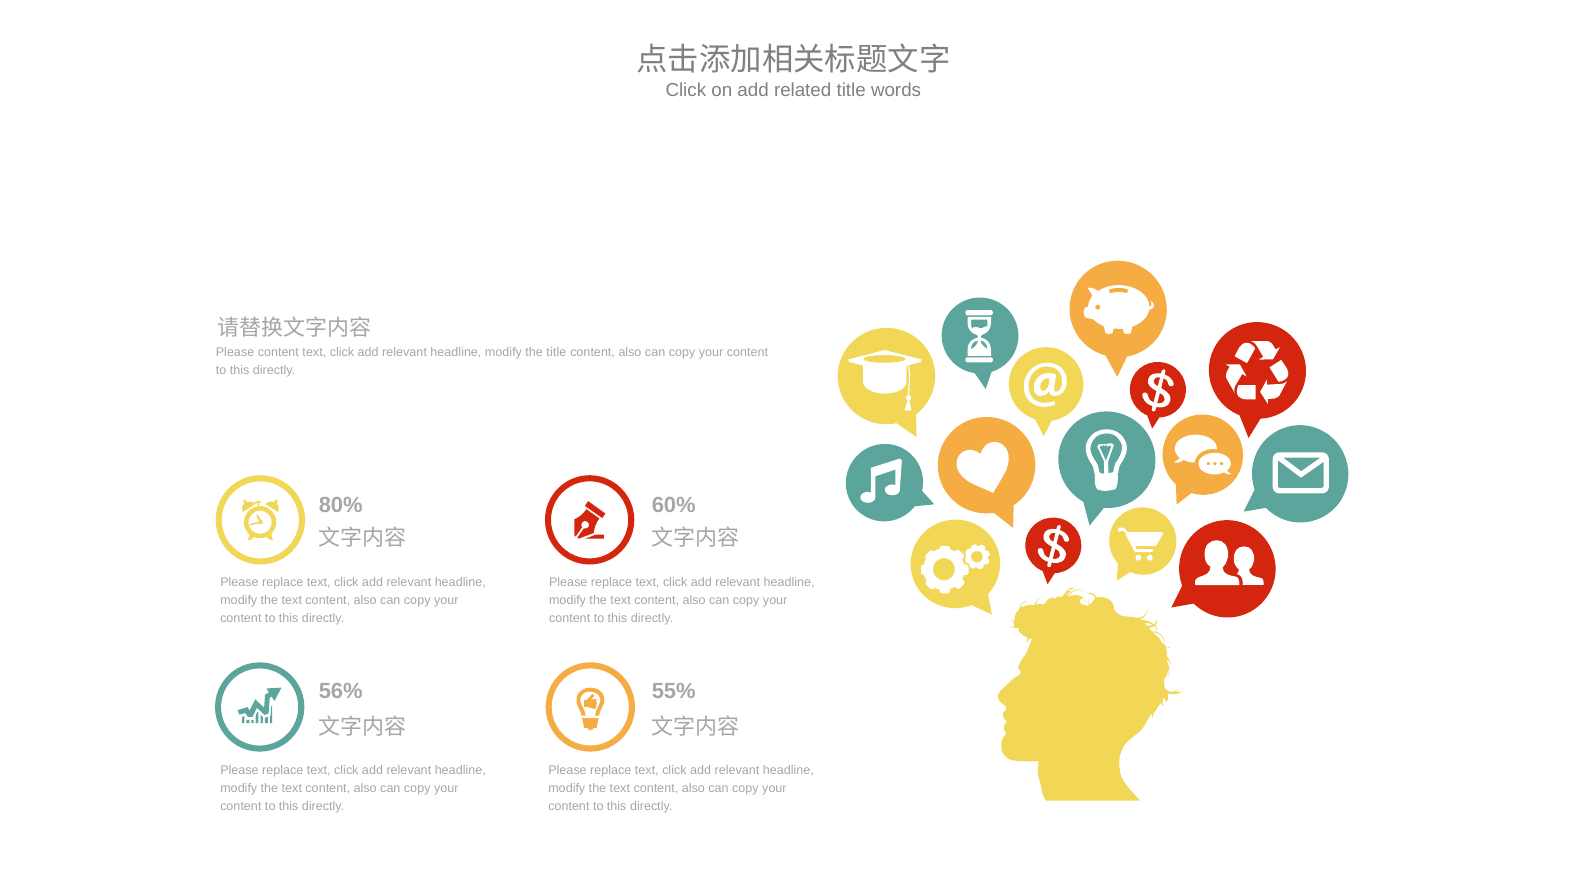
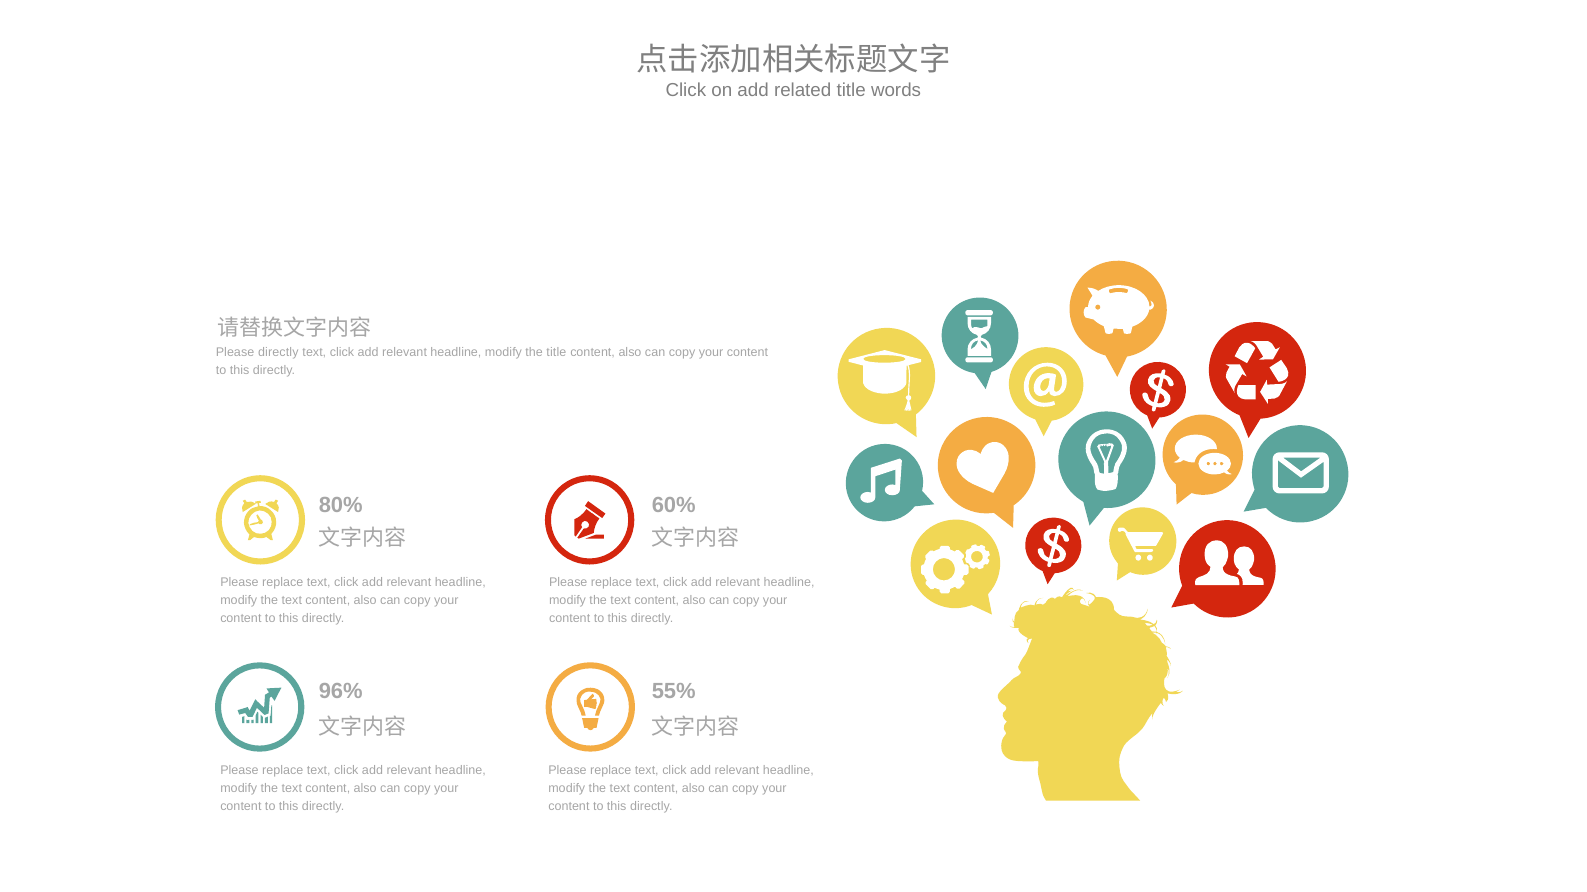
Please content: content -> directly (278, 353)
56%: 56% -> 96% (341, 692)
